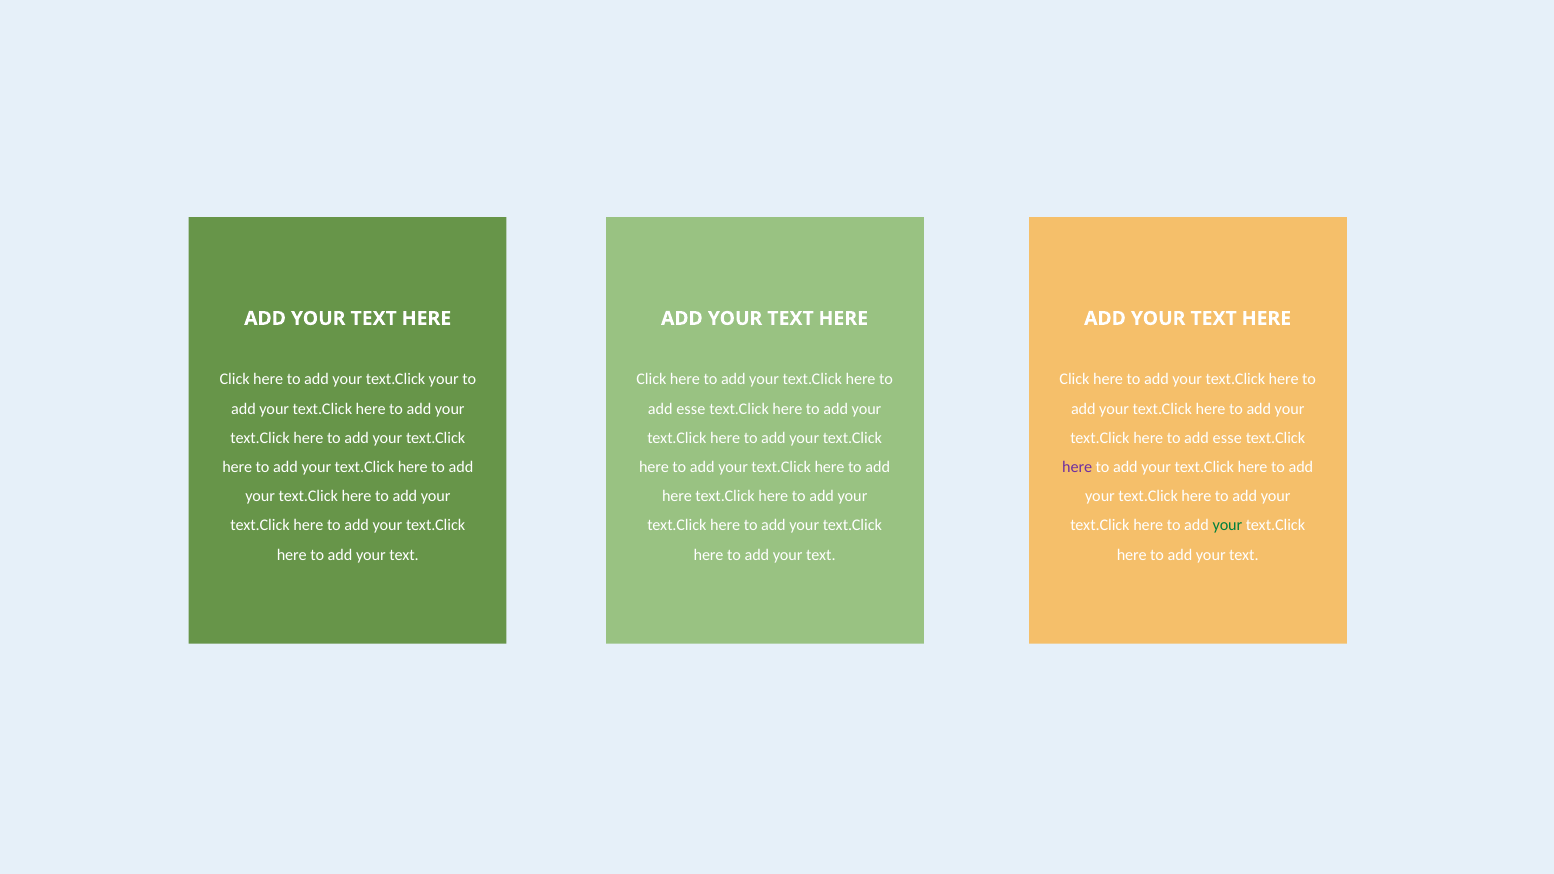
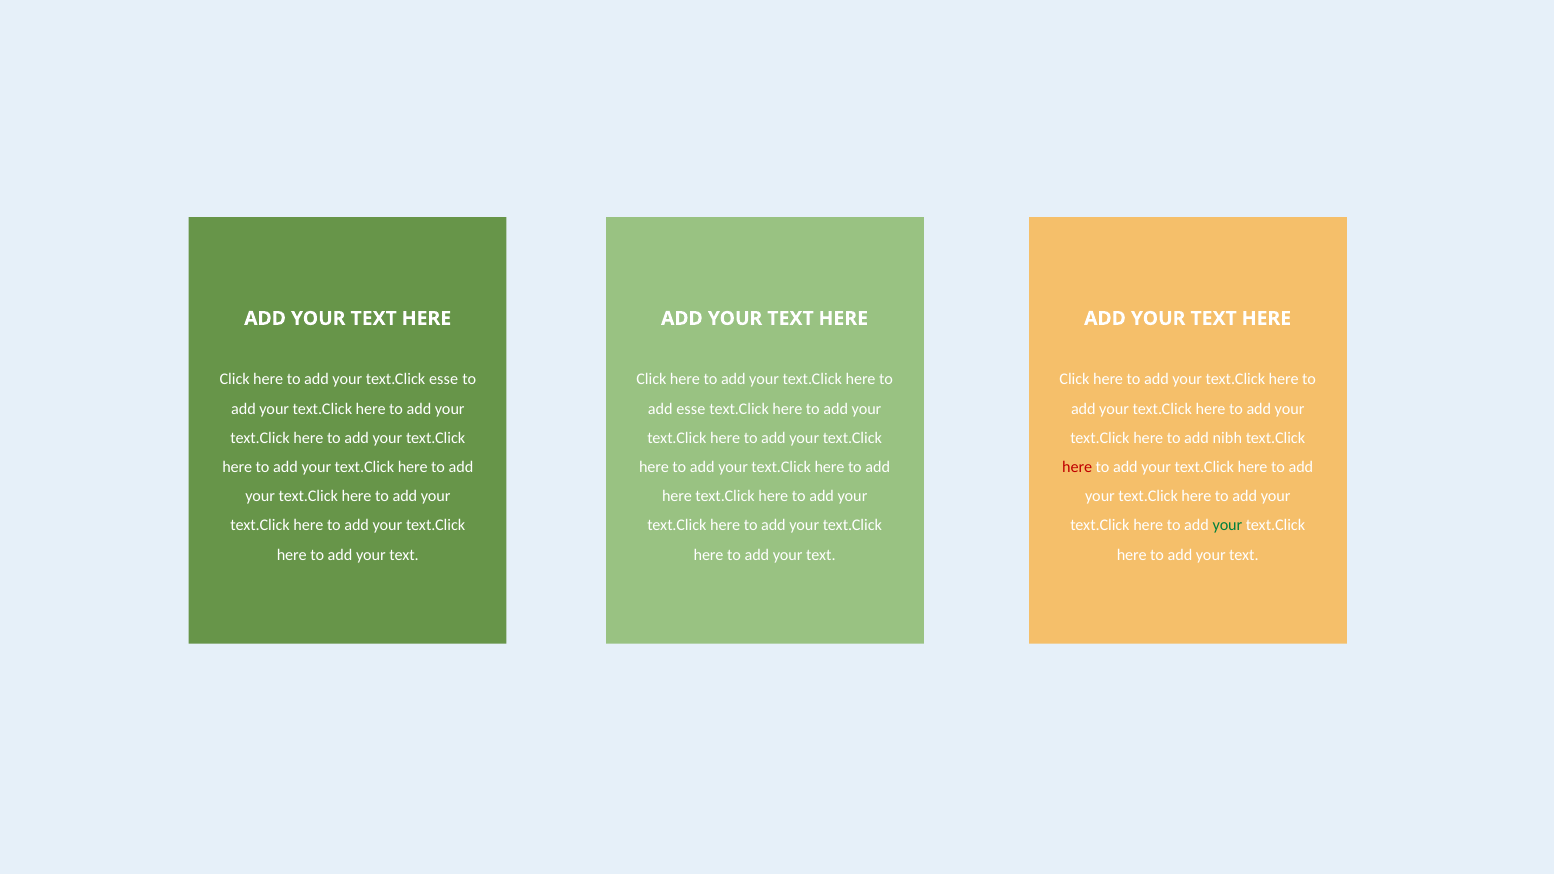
text.Click your: your -> esse (444, 380)
esse: esse -> nibh (1227, 438)
here colour: purple -> red (1077, 467)
